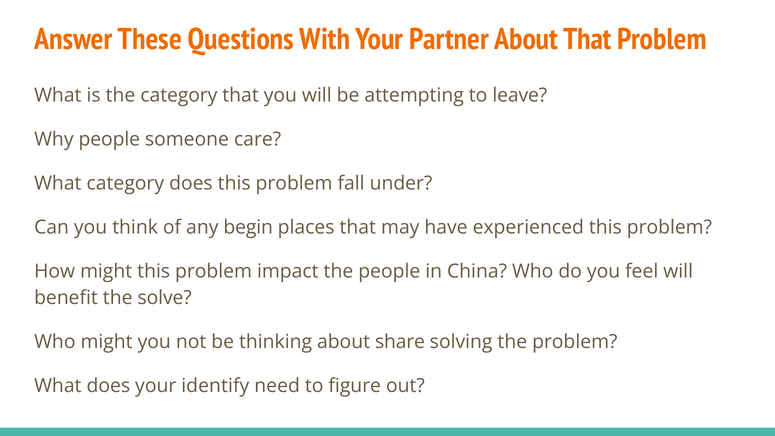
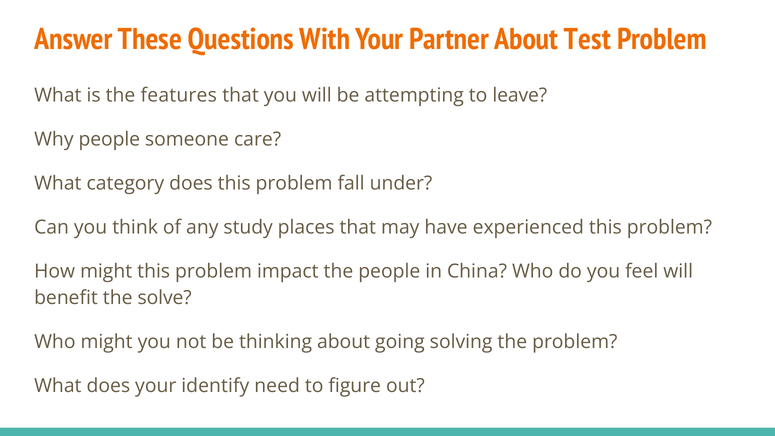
About That: That -> Test (587, 39)
the category: category -> features (179, 96)
begin: begin -> study (248, 227)
share: share -> going (400, 342)
